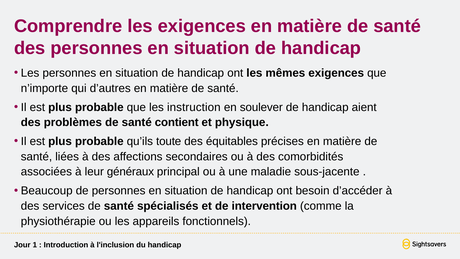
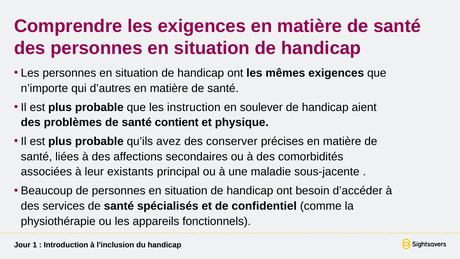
toute: toute -> avez (169, 141)
équitables: équitables -> conserver (232, 141)
généraux: généraux -> existants (130, 172)
intervention: intervention -> confidentiel (264, 206)
